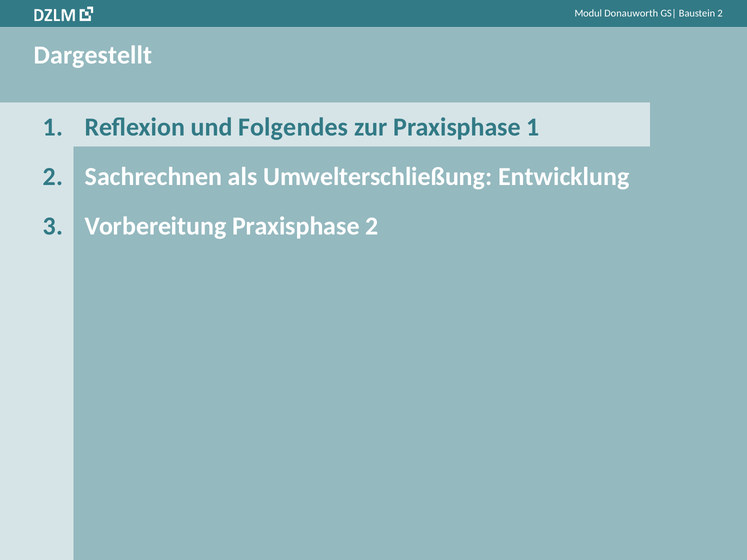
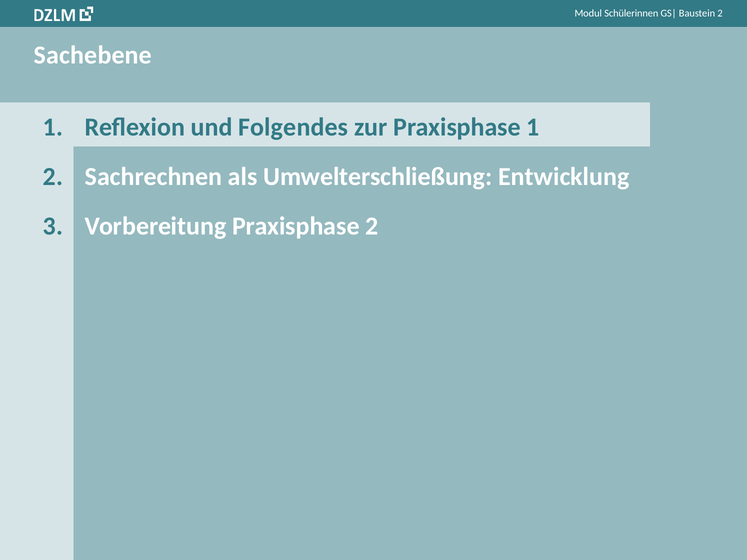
Donauworth: Donauworth -> Schülerinnen (631, 13)
Dargestellt: Dargestellt -> Sachebene (93, 55)
